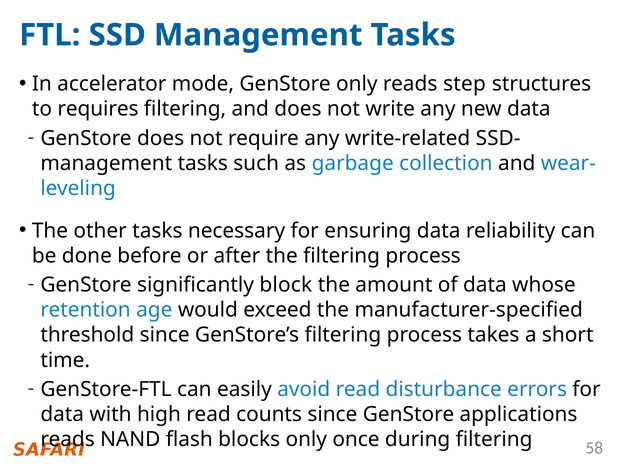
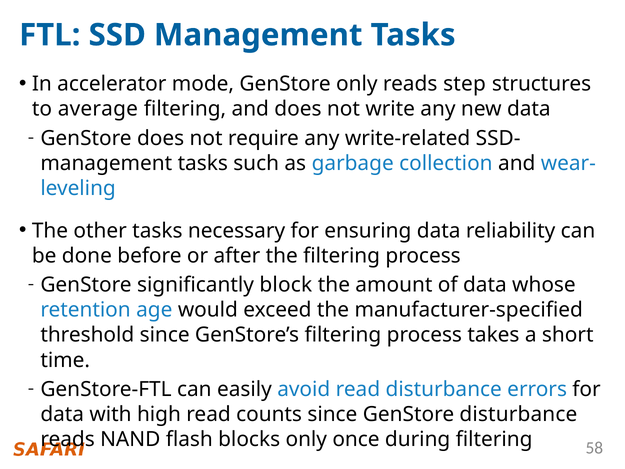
requires: requires -> average (98, 109)
GenStore applications: applications -> disturbance (518, 414)
